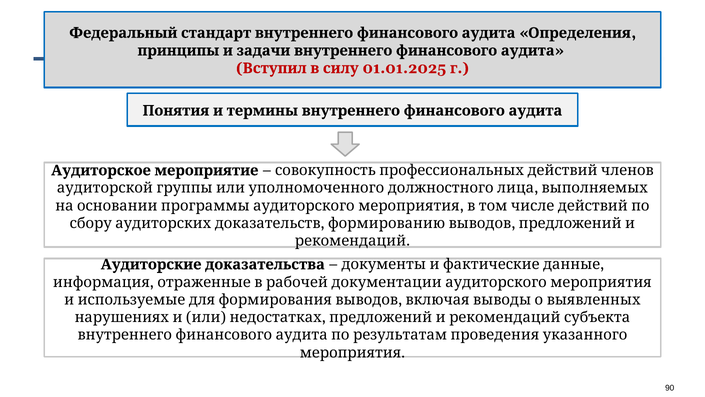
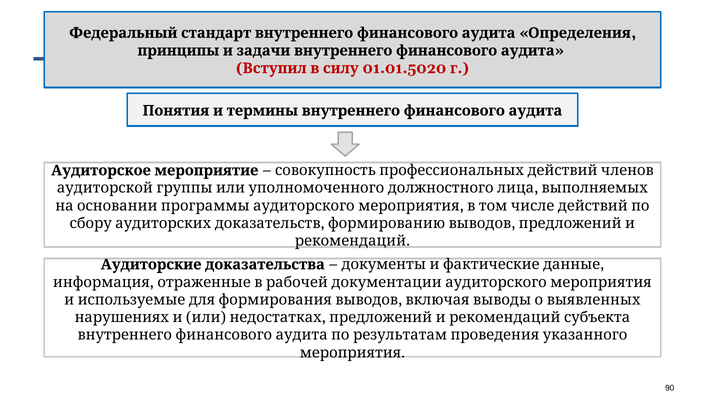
01.01.2025: 01.01.2025 -> 01.01.5020 (404, 68)
